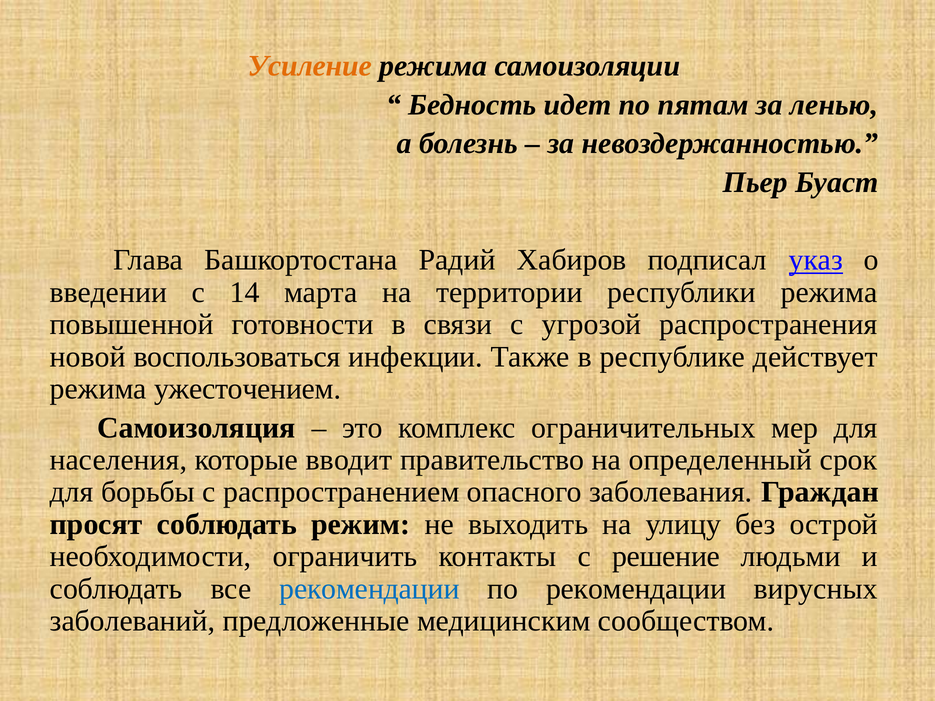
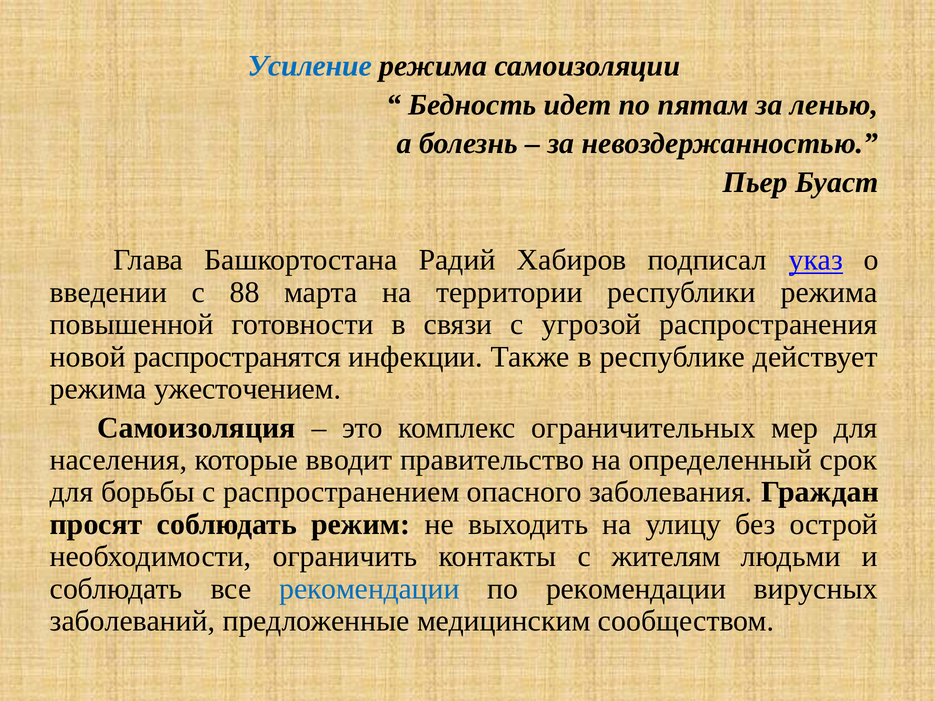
Усиление colour: orange -> blue (310, 66)
14: 14 -> 88 (245, 292)
воспользоваться: воспользоваться -> распространятся (237, 357)
решение: решение -> жителям (666, 557)
